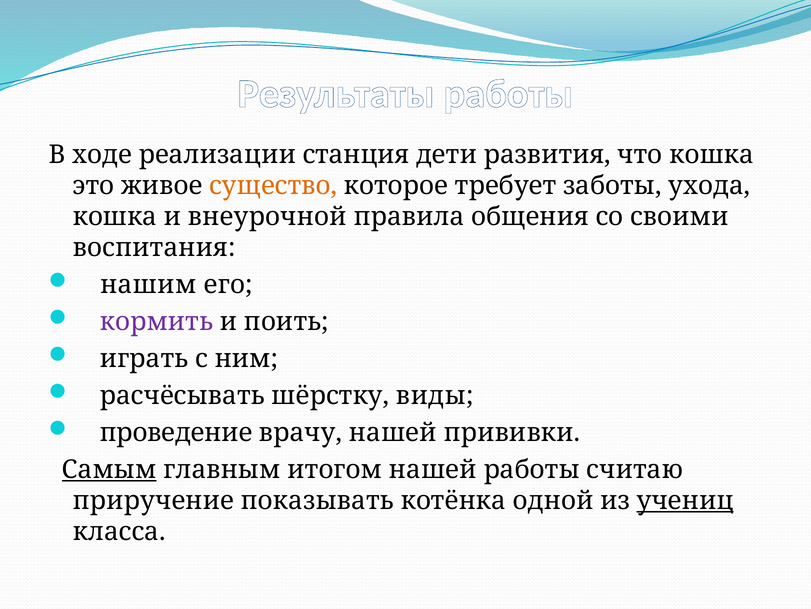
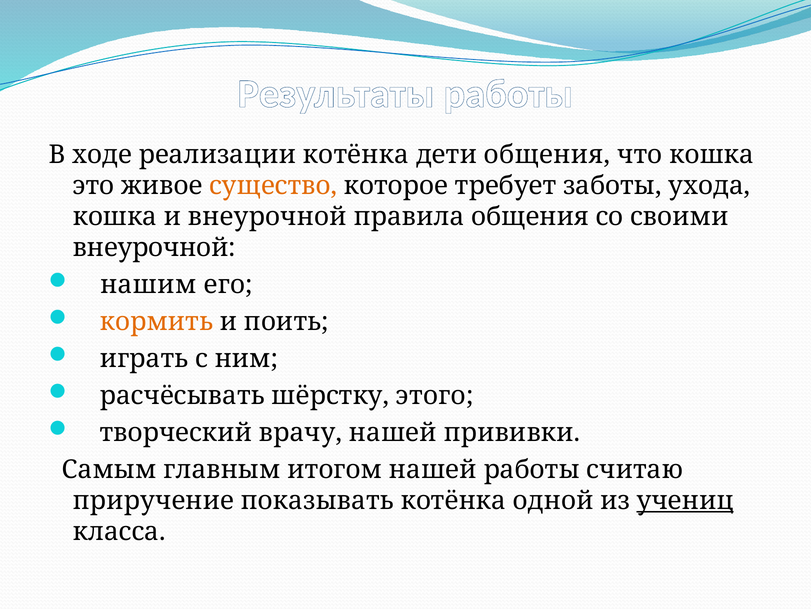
реализации станция: станция -> котёнка (356, 154)
дети развития: развития -> общения (547, 154)
воспитания: воспитания -> внеурочной (154, 248)
кормить colour: purple -> orange (156, 321)
виды: виды -> этого (435, 395)
проведение: проведение -> творческий (176, 432)
Самым underline: present -> none (109, 469)
